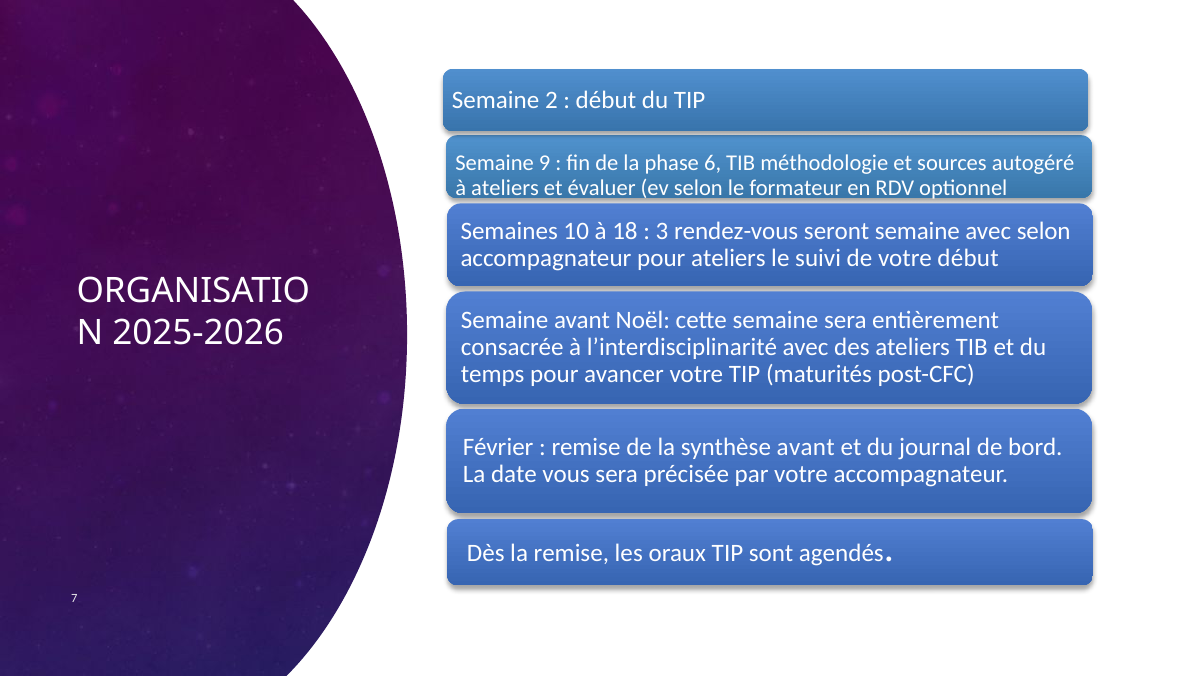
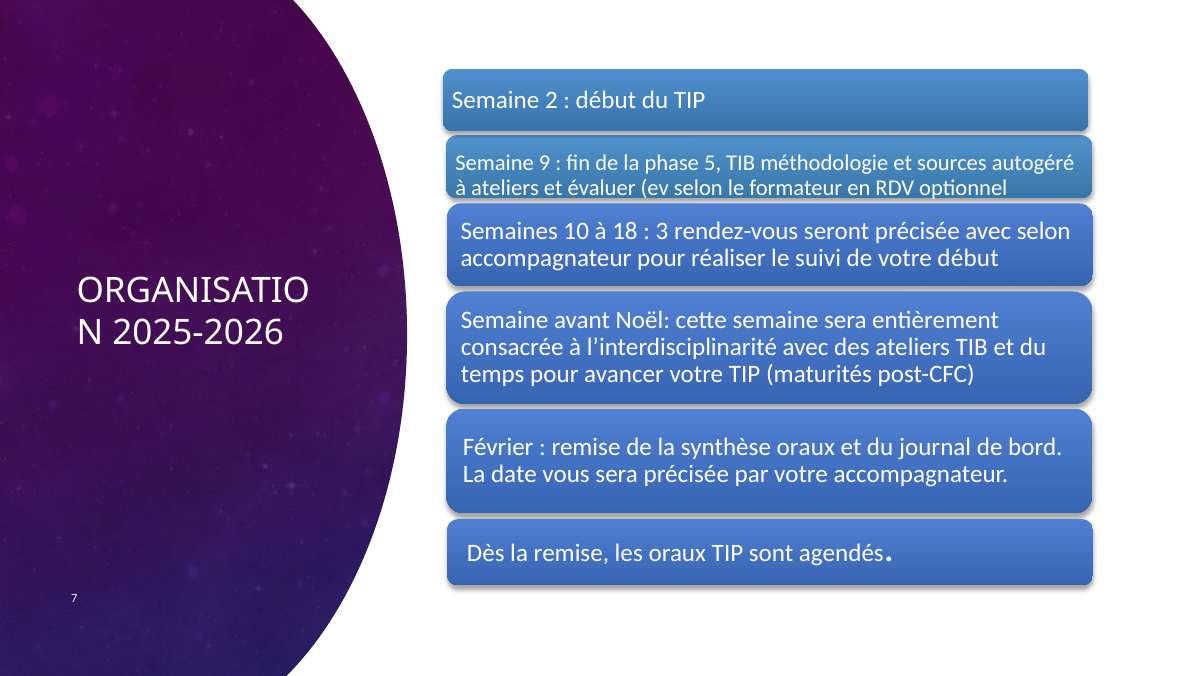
6: 6 -> 5 (713, 164)
seront semaine: semaine -> précisée (917, 231)
pour ateliers: ateliers -> réaliser (728, 258)
synthèse avant: avant -> oraux (806, 448)
